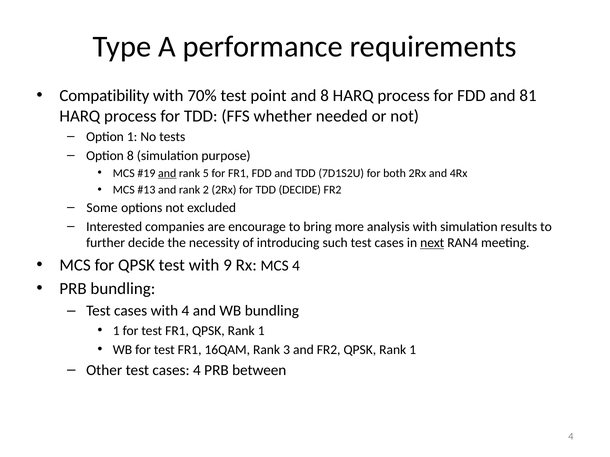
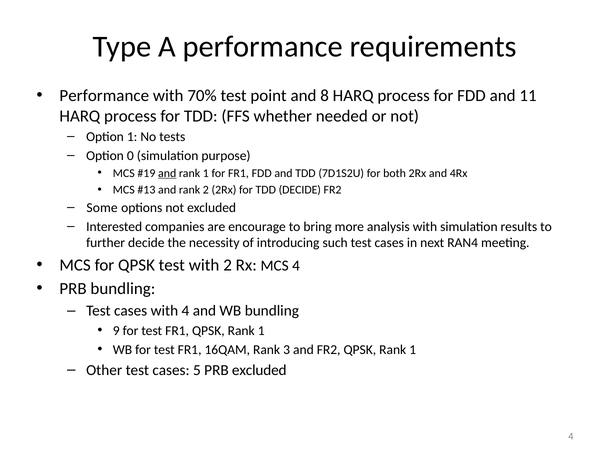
Compatibility: Compatibility -> Performance (104, 96)
81: 81 -> 11 (528, 96)
Option 8: 8 -> 0 (130, 156)
5: 5 -> 1 (206, 173)
next underline: present -> none (432, 243)
with 9: 9 -> 2 (228, 265)
1: 1 -> 9 (116, 331)
cases 4: 4 -> 5 (197, 370)
PRB between: between -> excluded (259, 370)
